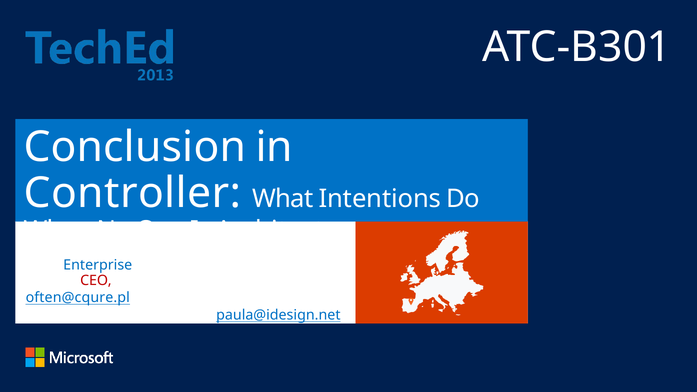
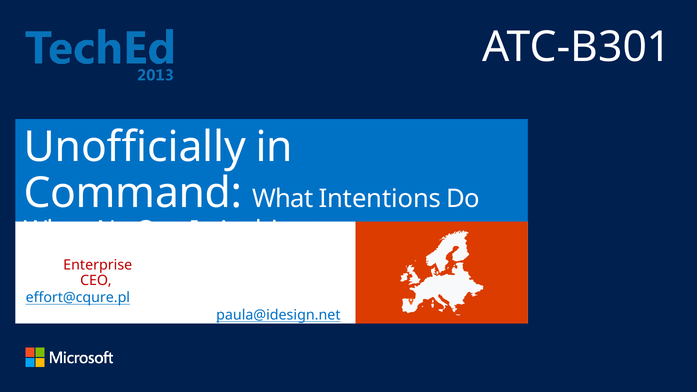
Conclusion: Conclusion -> Unofficially (135, 147)
Controller: Controller -> Command (133, 193)
Enterprise colour: blue -> red (98, 265)
often@cqure.pl: often@cqure.pl -> effort@cqure.pl (78, 298)
